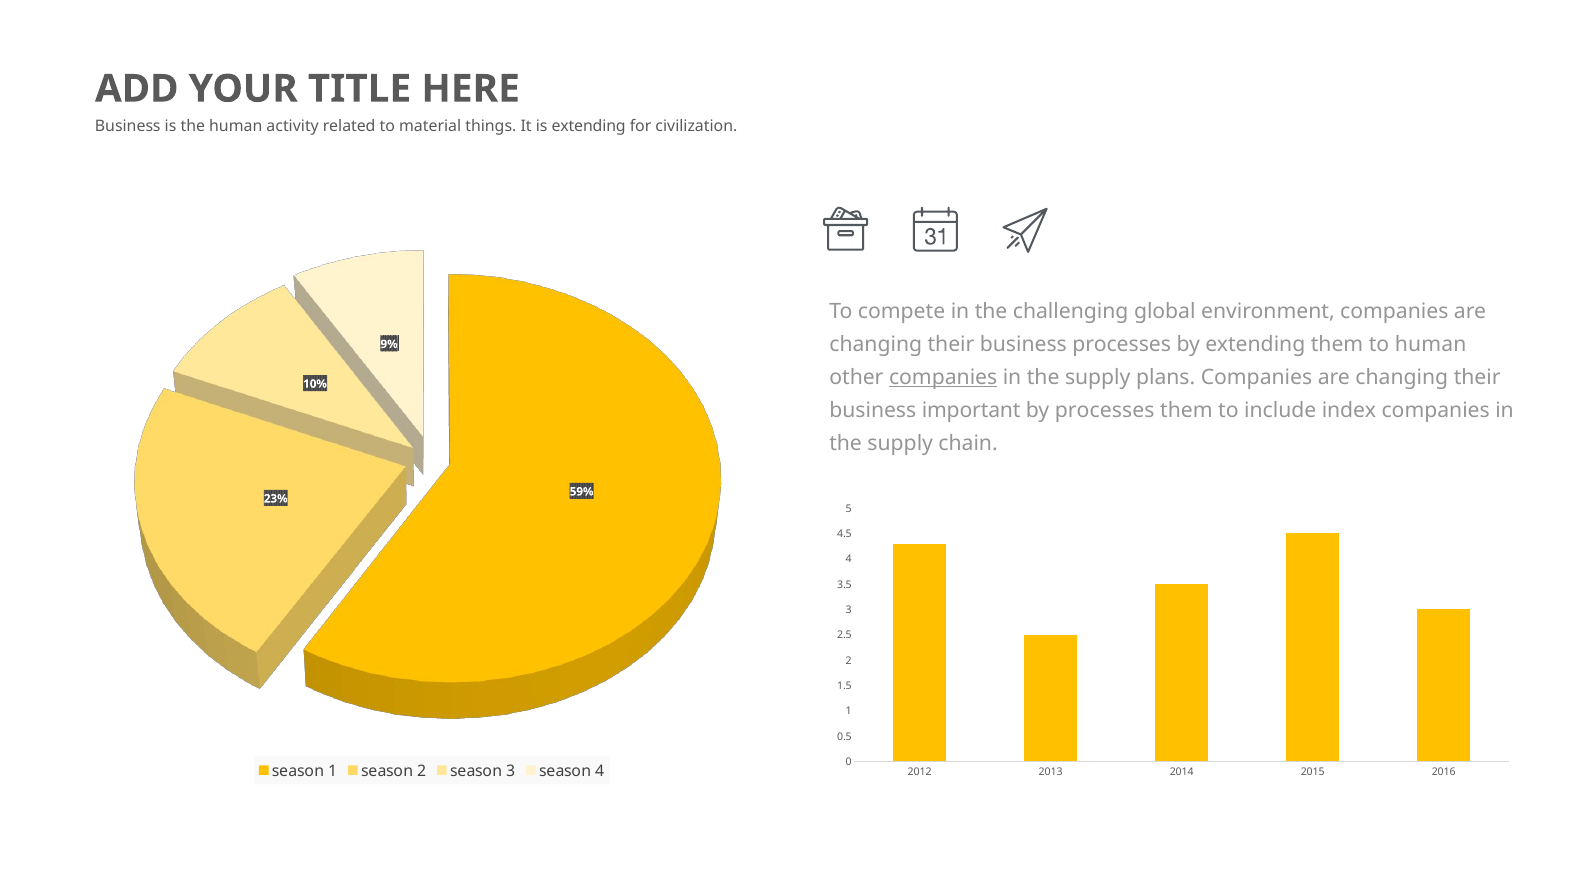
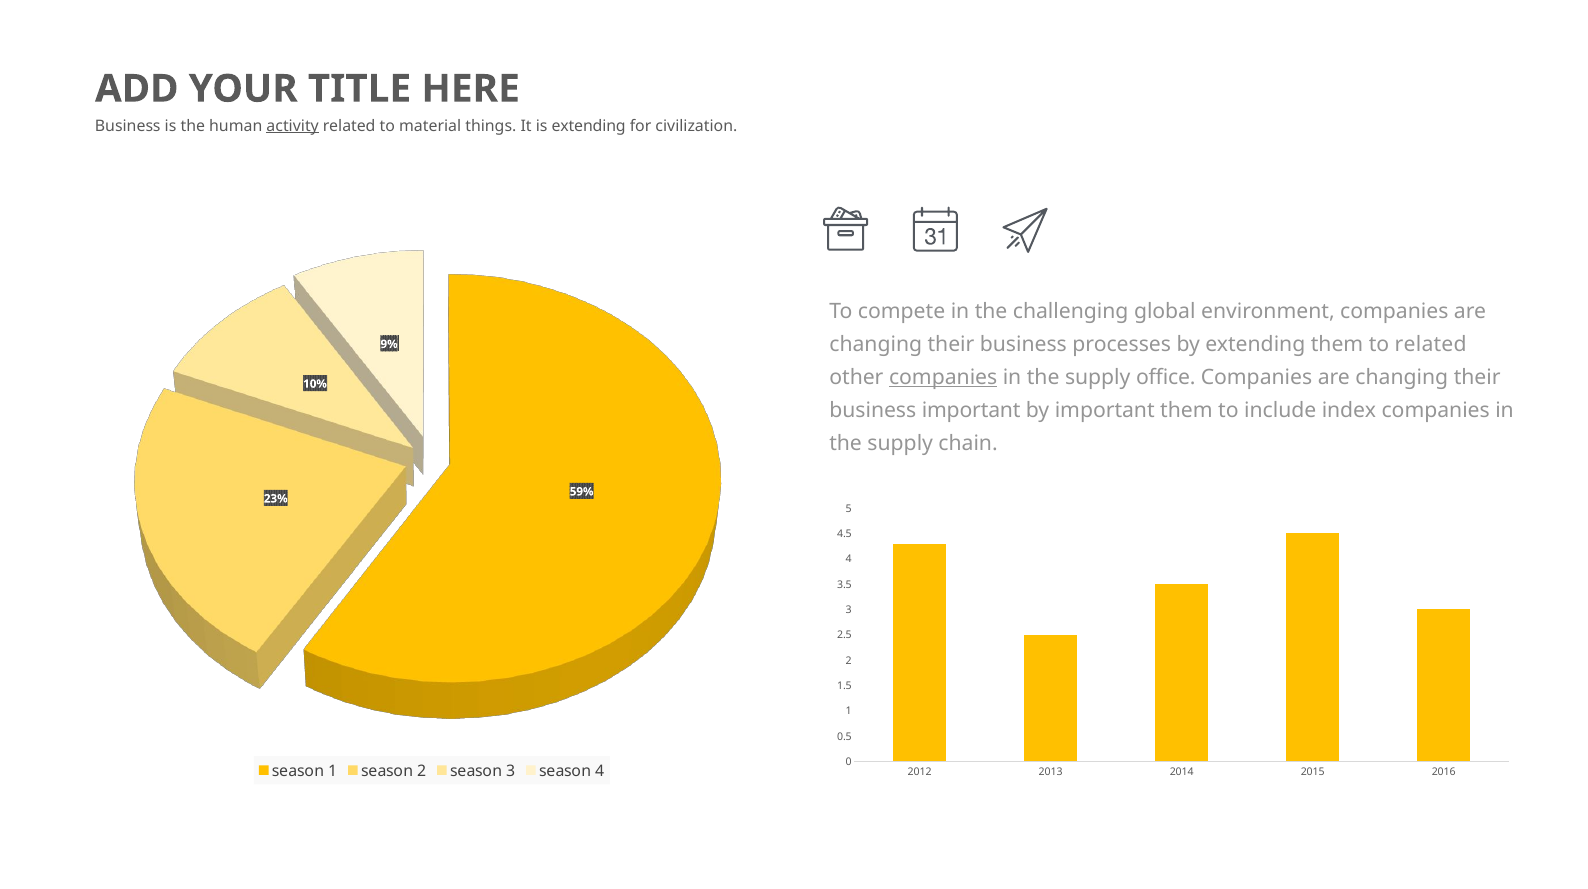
activity underline: none -> present (293, 126)
to human: human -> related (1431, 344)
plans: plans -> office (1166, 377)
by processes: processes -> important (1105, 410)
